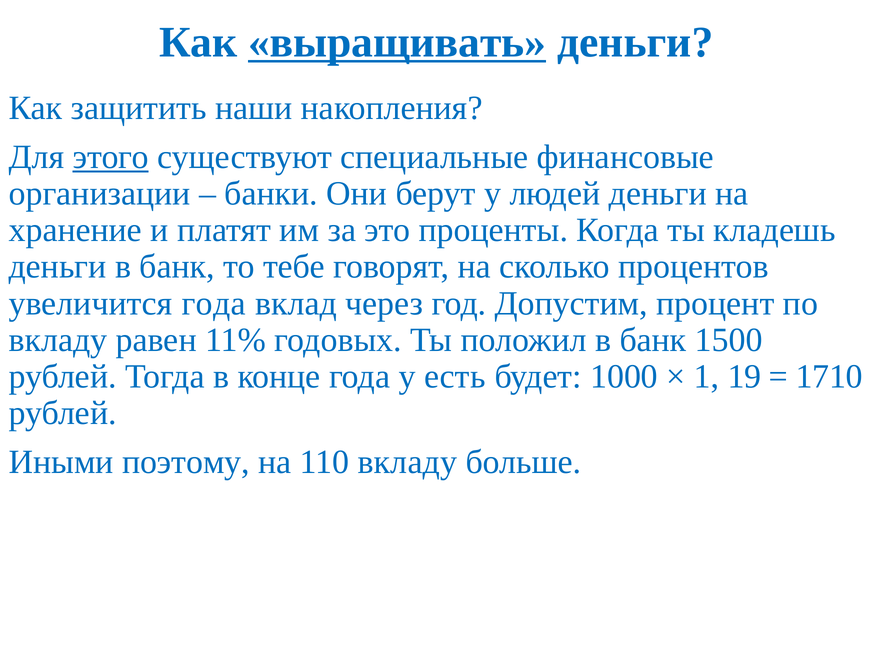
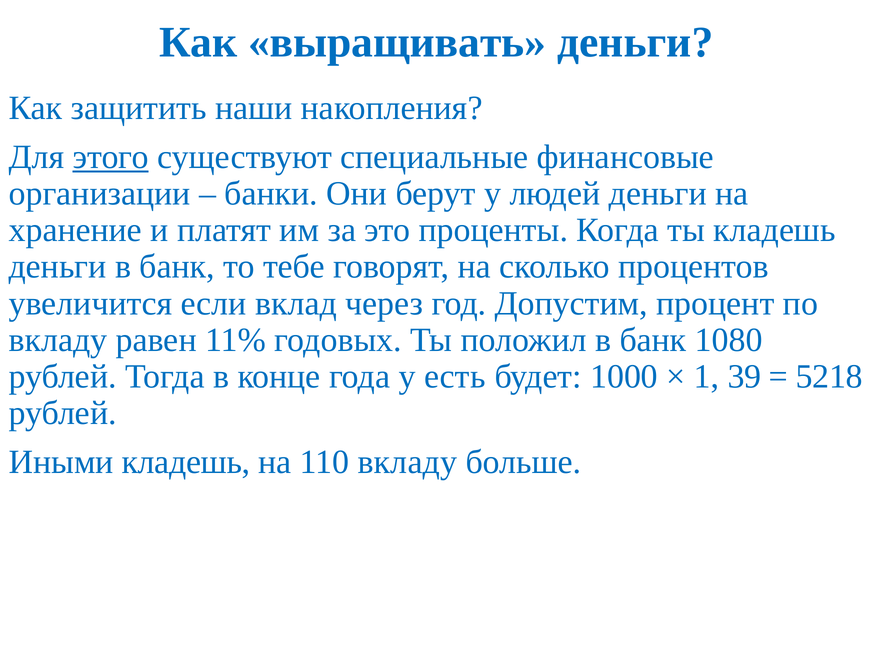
выращивать underline: present -> none (397, 42)
увеличится года: года -> если (214, 303)
1500: 1500 -> 1080 (729, 340)
19: 19 -> 39 (744, 376)
1710: 1710 -> 5218 (829, 376)
Иными поэтому: поэтому -> кладешь (186, 462)
